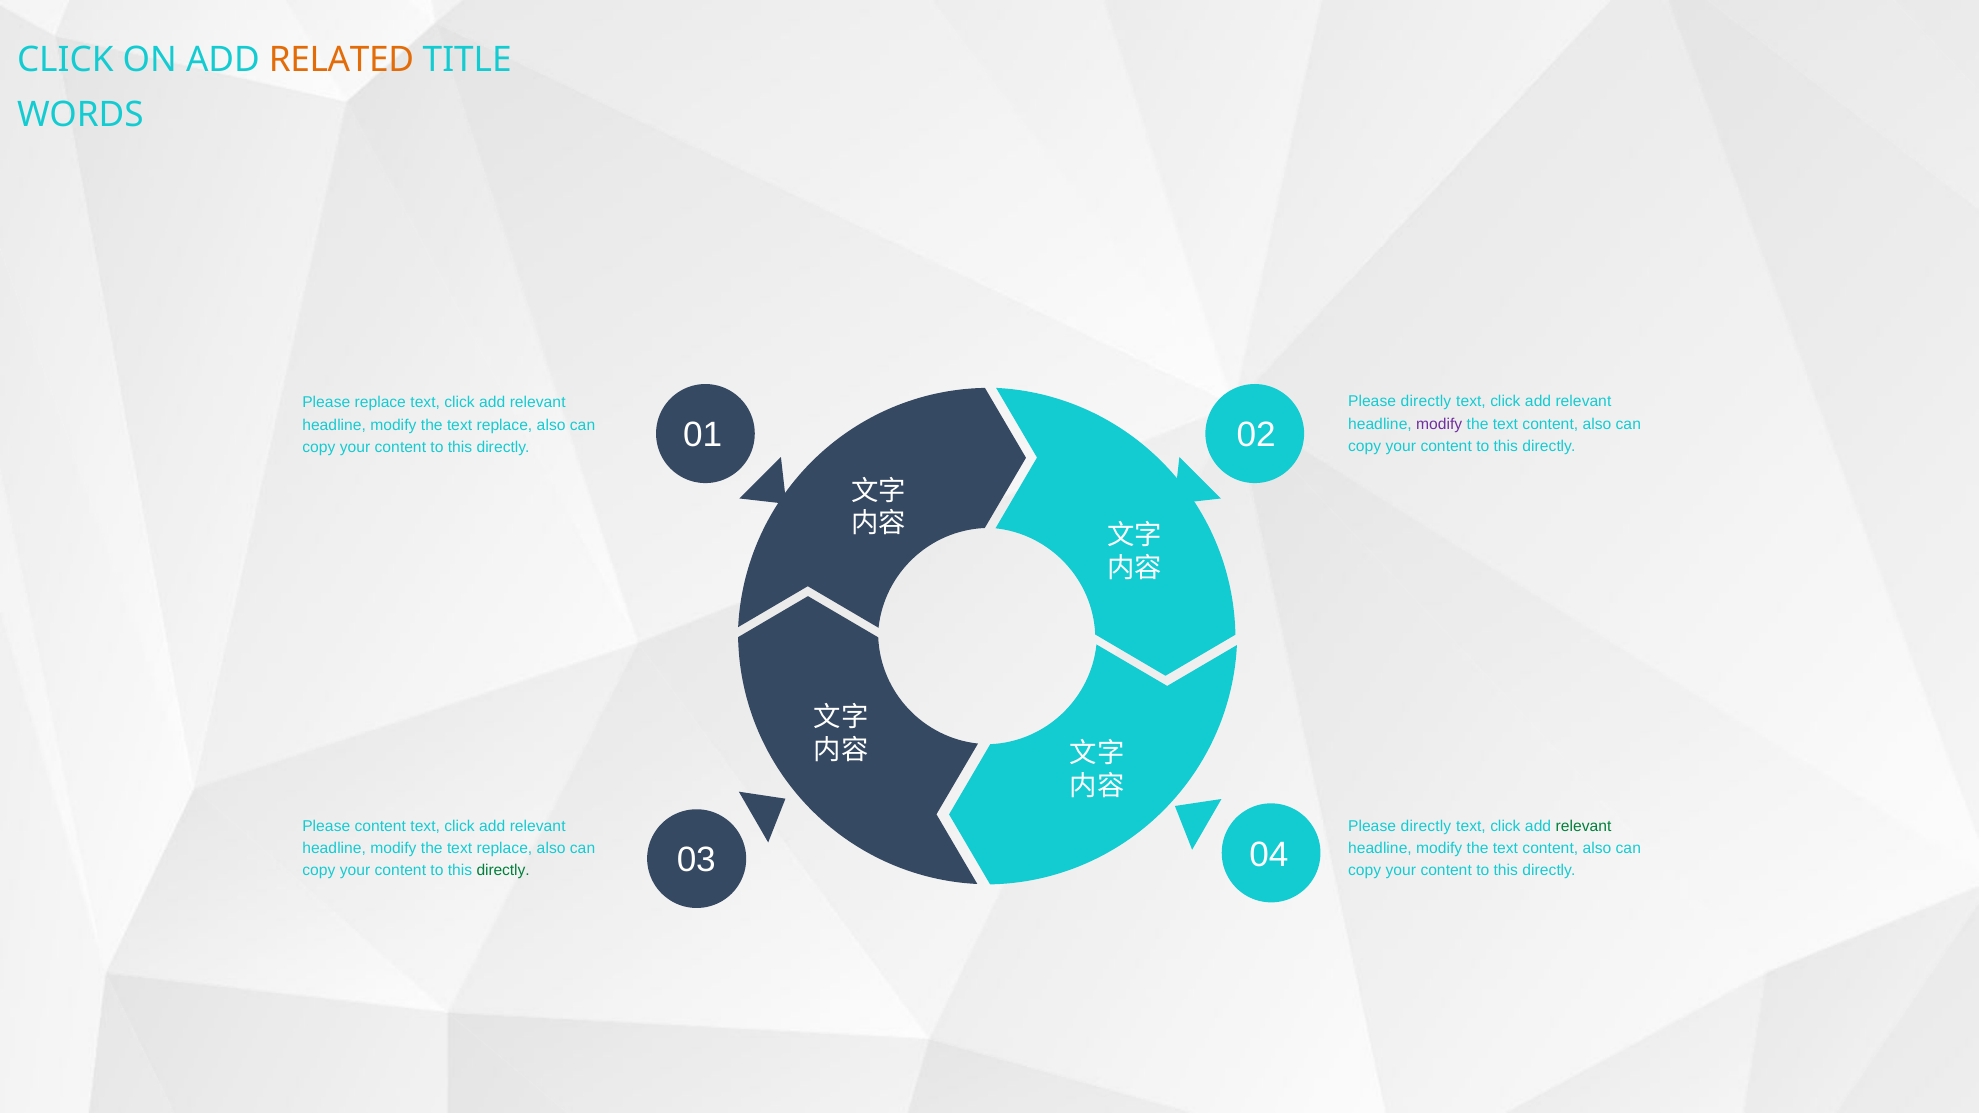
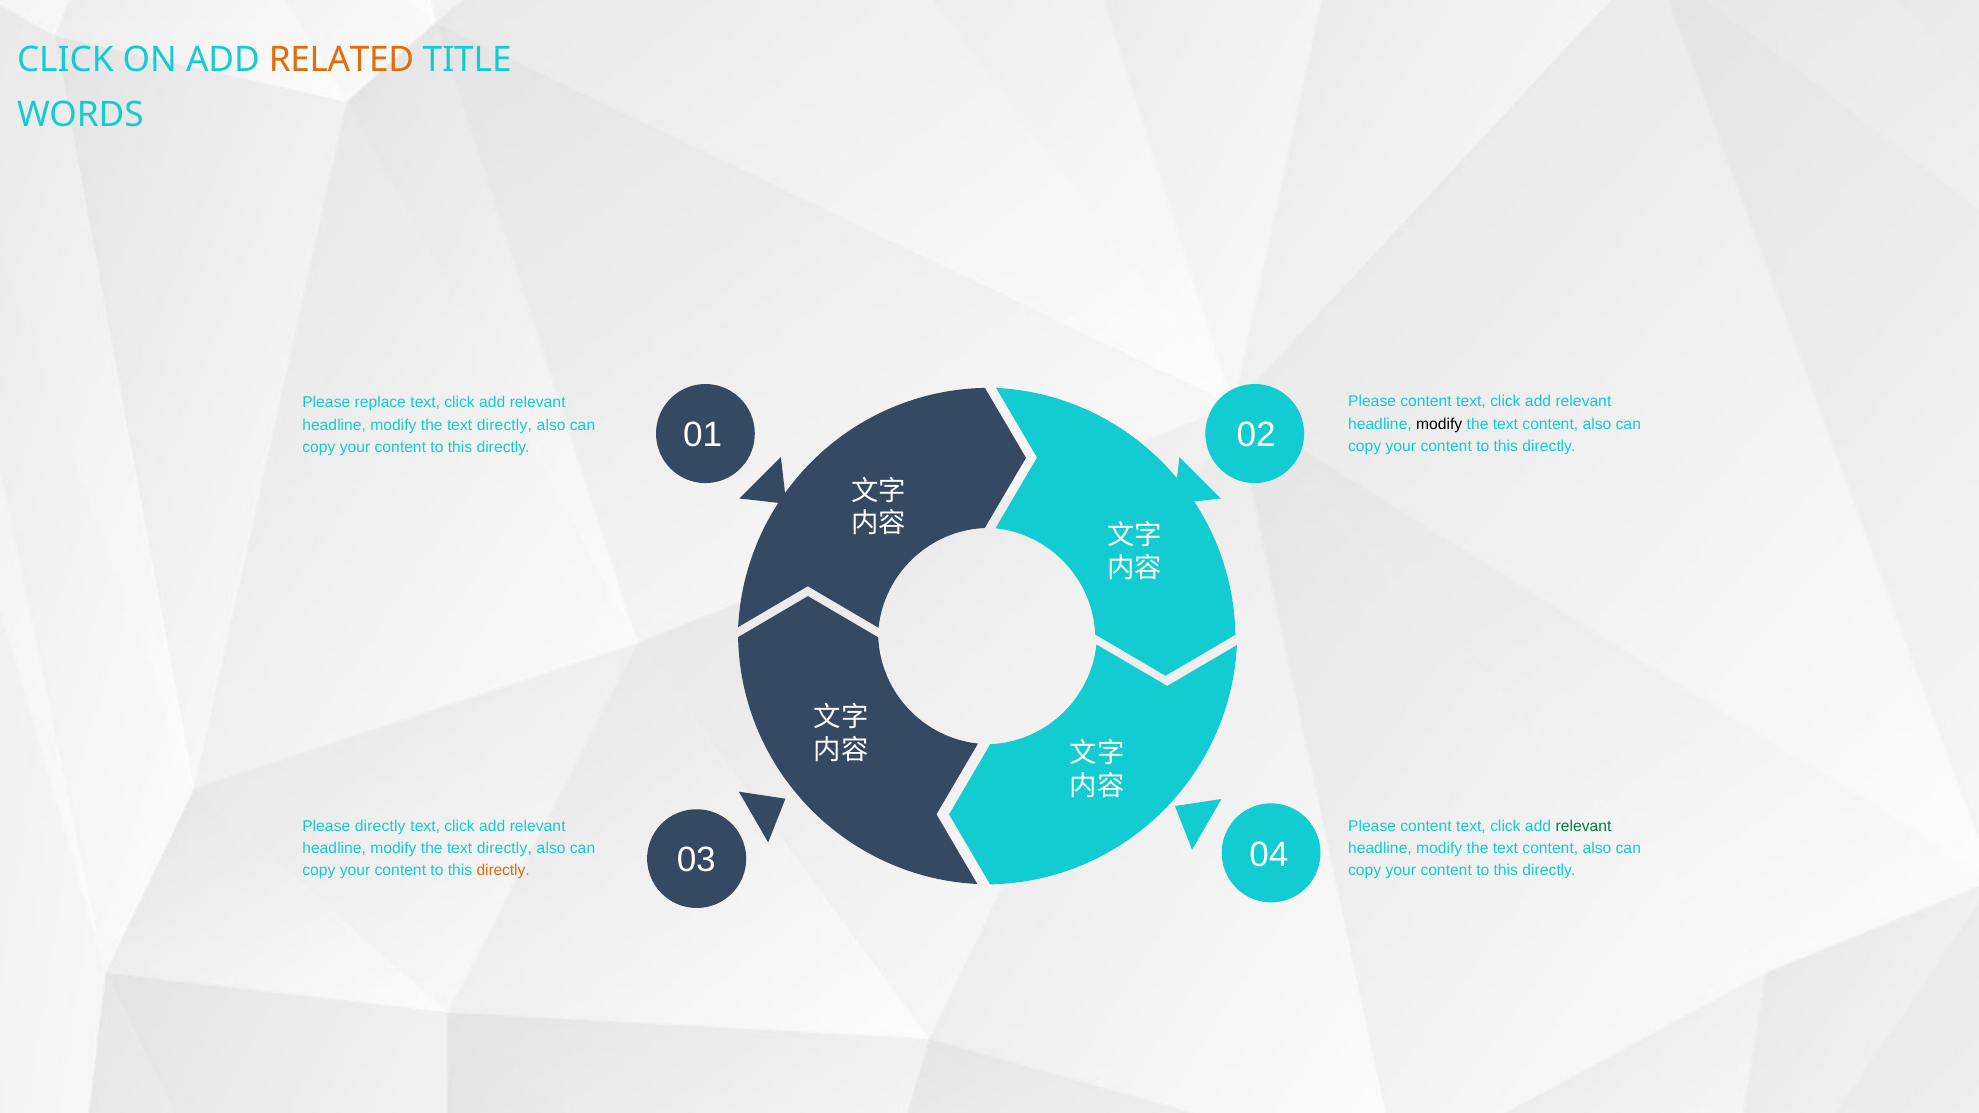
directly: directly -> content (1426, 402)
modify colour: purple -> black (1439, 424)
replace: replace -> directly (504, 425)
Please content: content -> directly (380, 826)
directly: directly -> content (1426, 826)
replace: replace -> directly (504, 848)
directly colour: green -> orange (503, 871)
